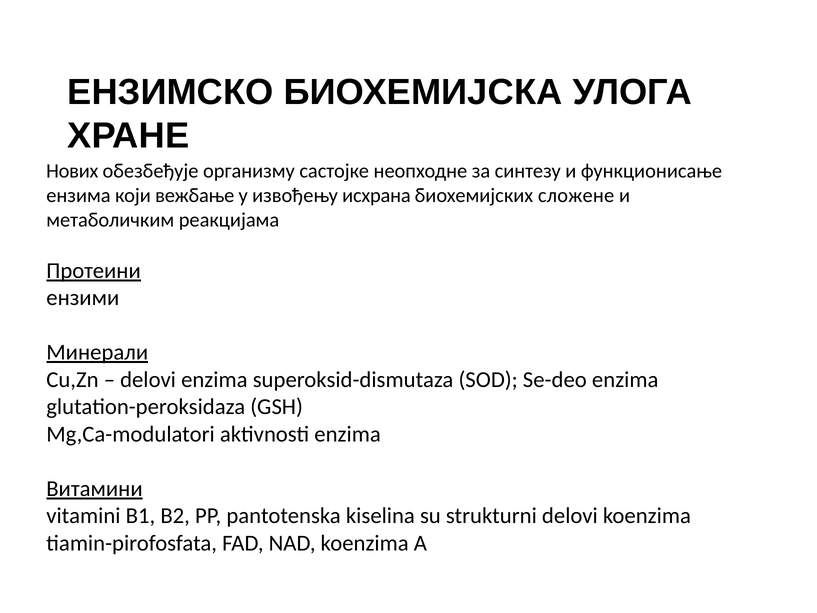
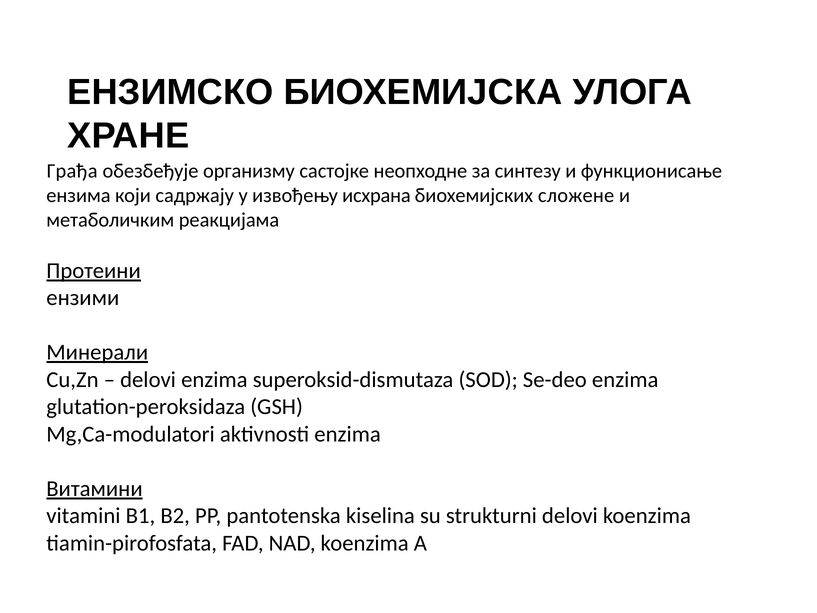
Нових: Нових -> Грађа (72, 171)
вежбање: вежбање -> садржају (195, 195)
